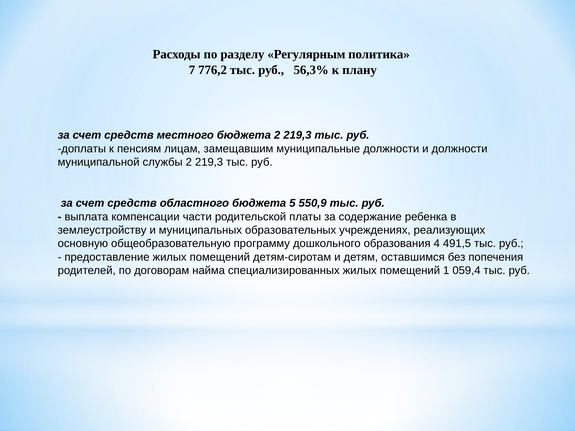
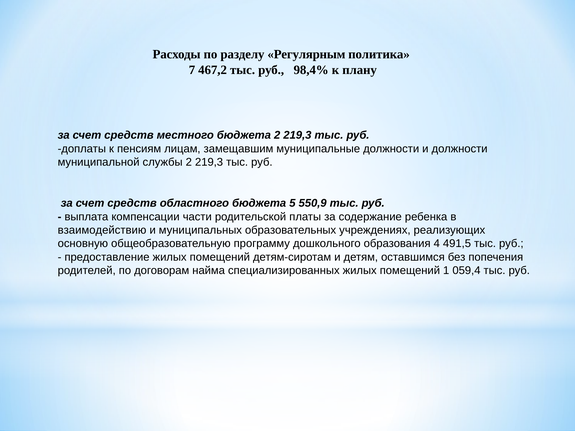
776,2: 776,2 -> 467,2 (213, 70)
56,3%: 56,3% -> 98,4% (311, 70)
землеустройству: землеустройству -> взаимодействию (102, 230)
